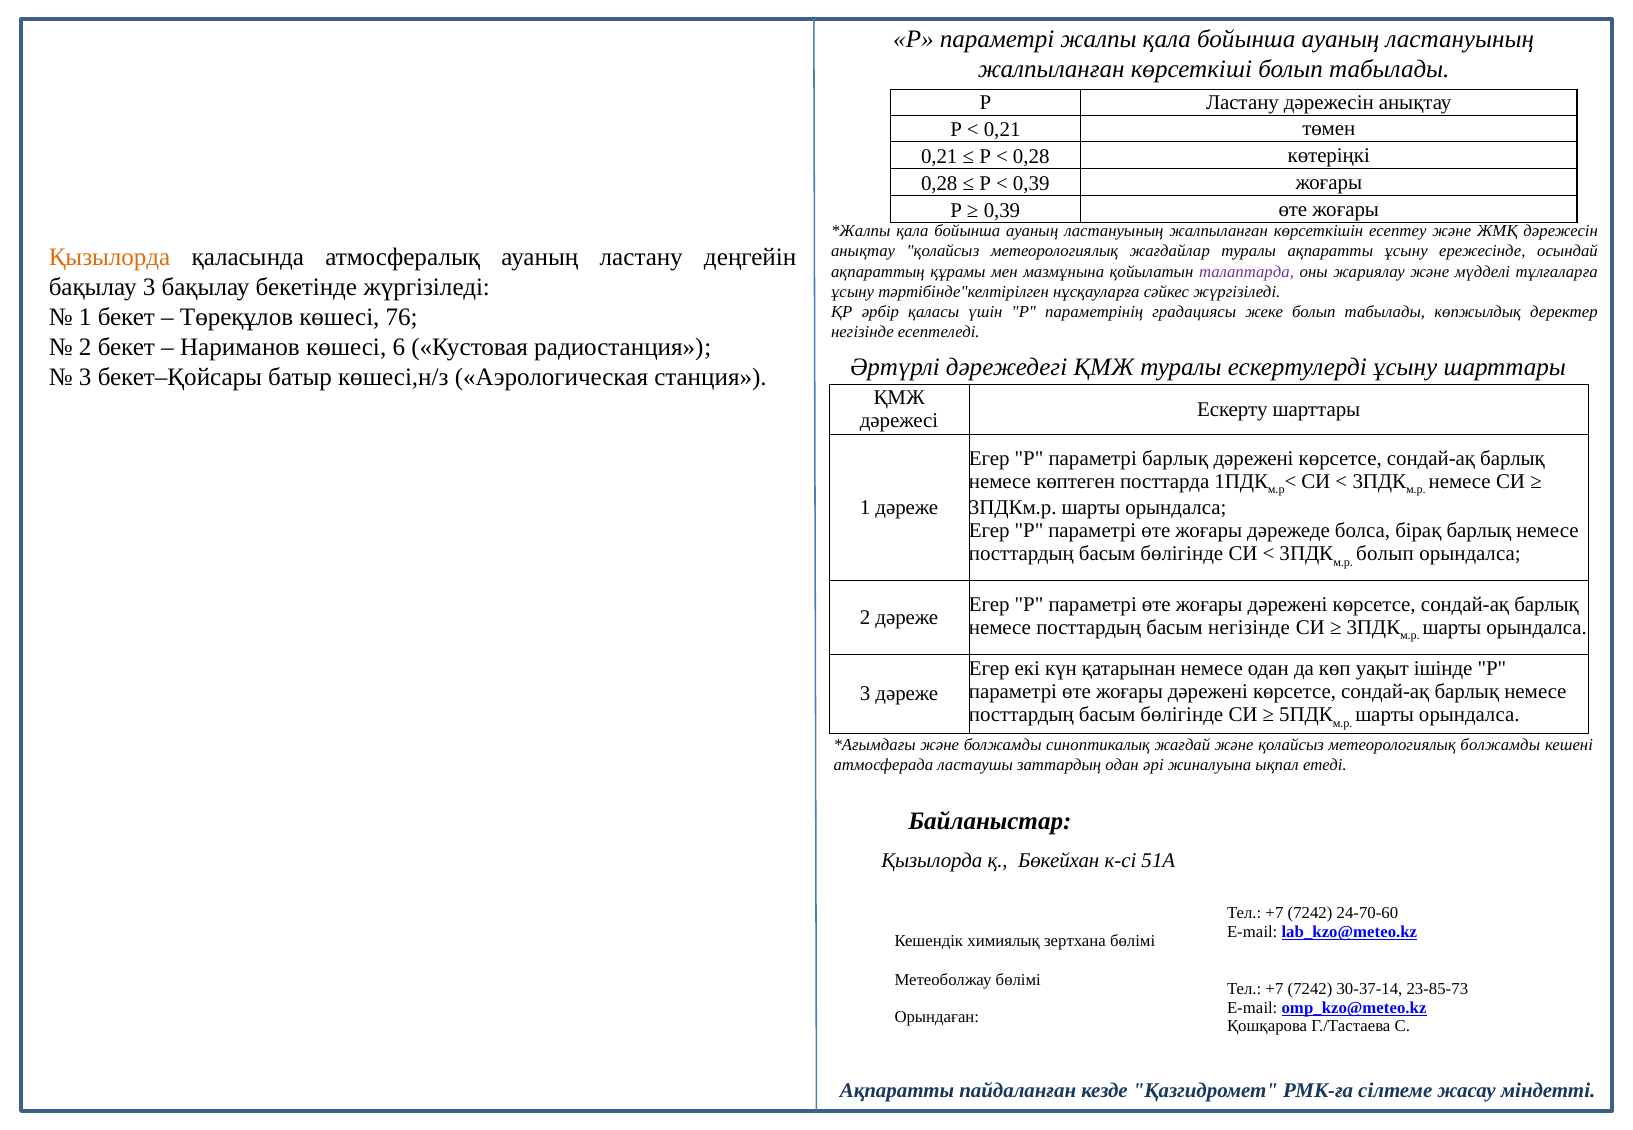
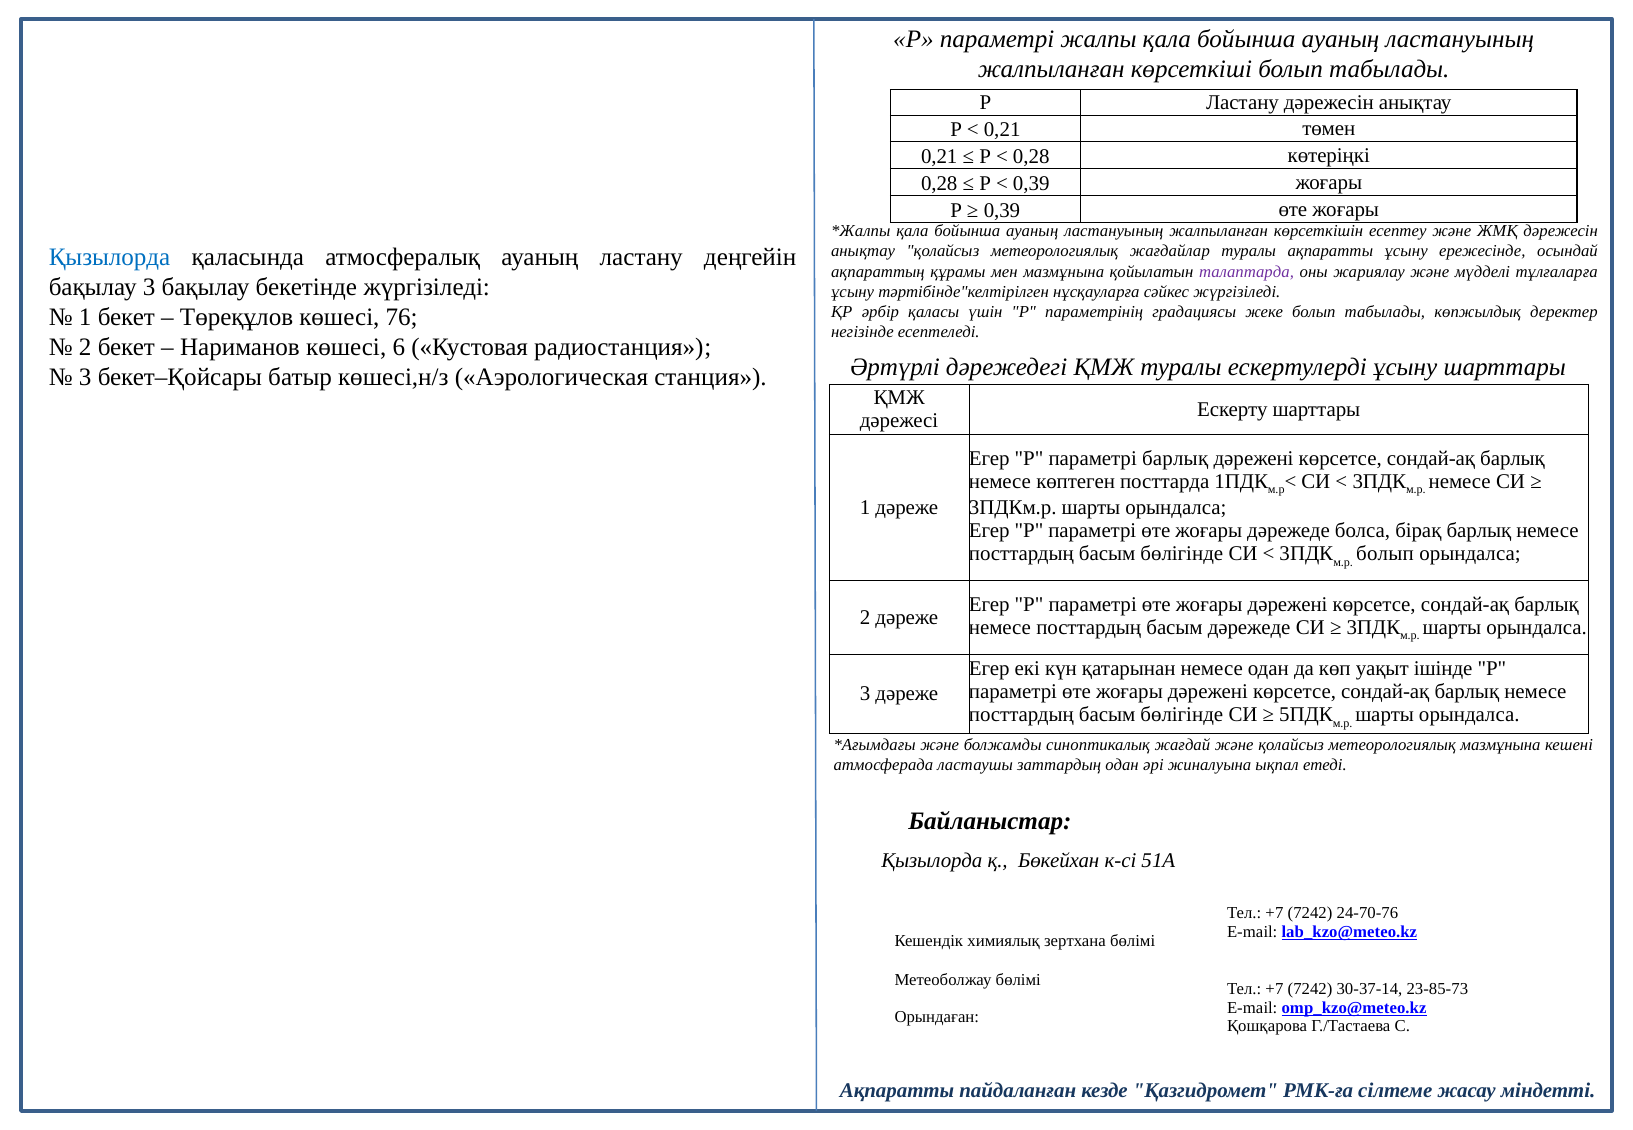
Қызылорда colour: orange -> blue (110, 257)
басым негізінде: негізінде -> дәрежеде (1249, 628)
метеорологиялық болжамды: болжамды -> мазмұнына (1500, 746)
24-70-60: 24-70-60 -> 24-70-76 (1367, 913)
